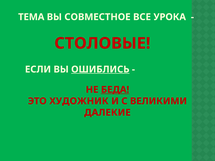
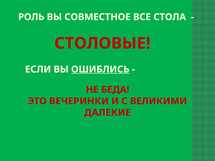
ТЕМА: ТЕМА -> РОЛЬ (31, 17)
УРОКА: УРОКА -> СТОЛА (170, 17)
БЕДА underline: present -> none (115, 90)
ХУДОЖНИК: ХУДОЖНИК -> ВЕЧЕРИНКИ (79, 101)
